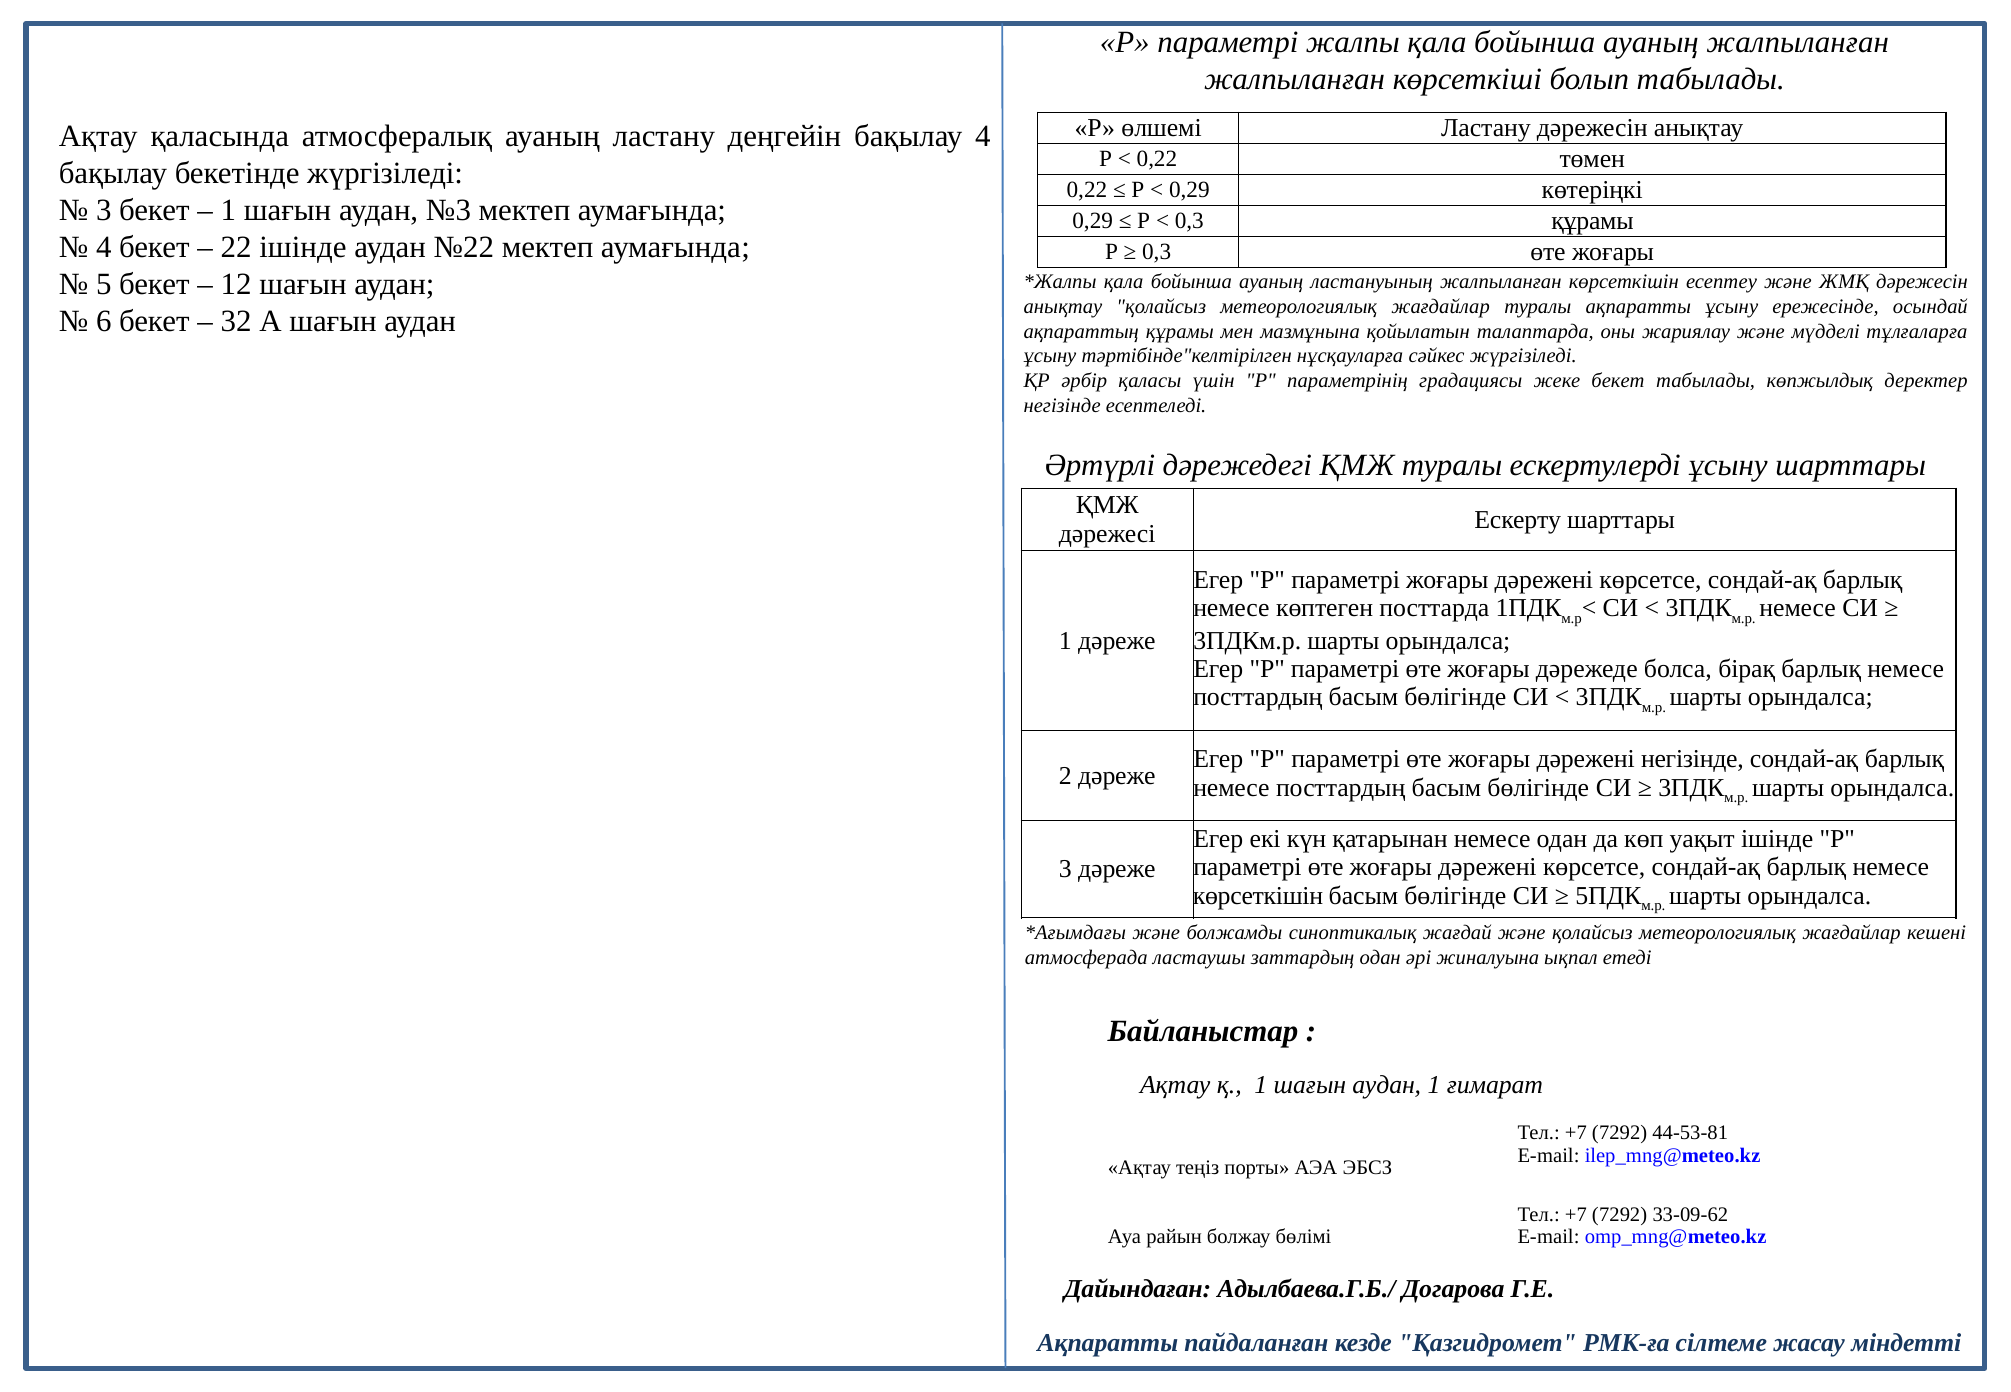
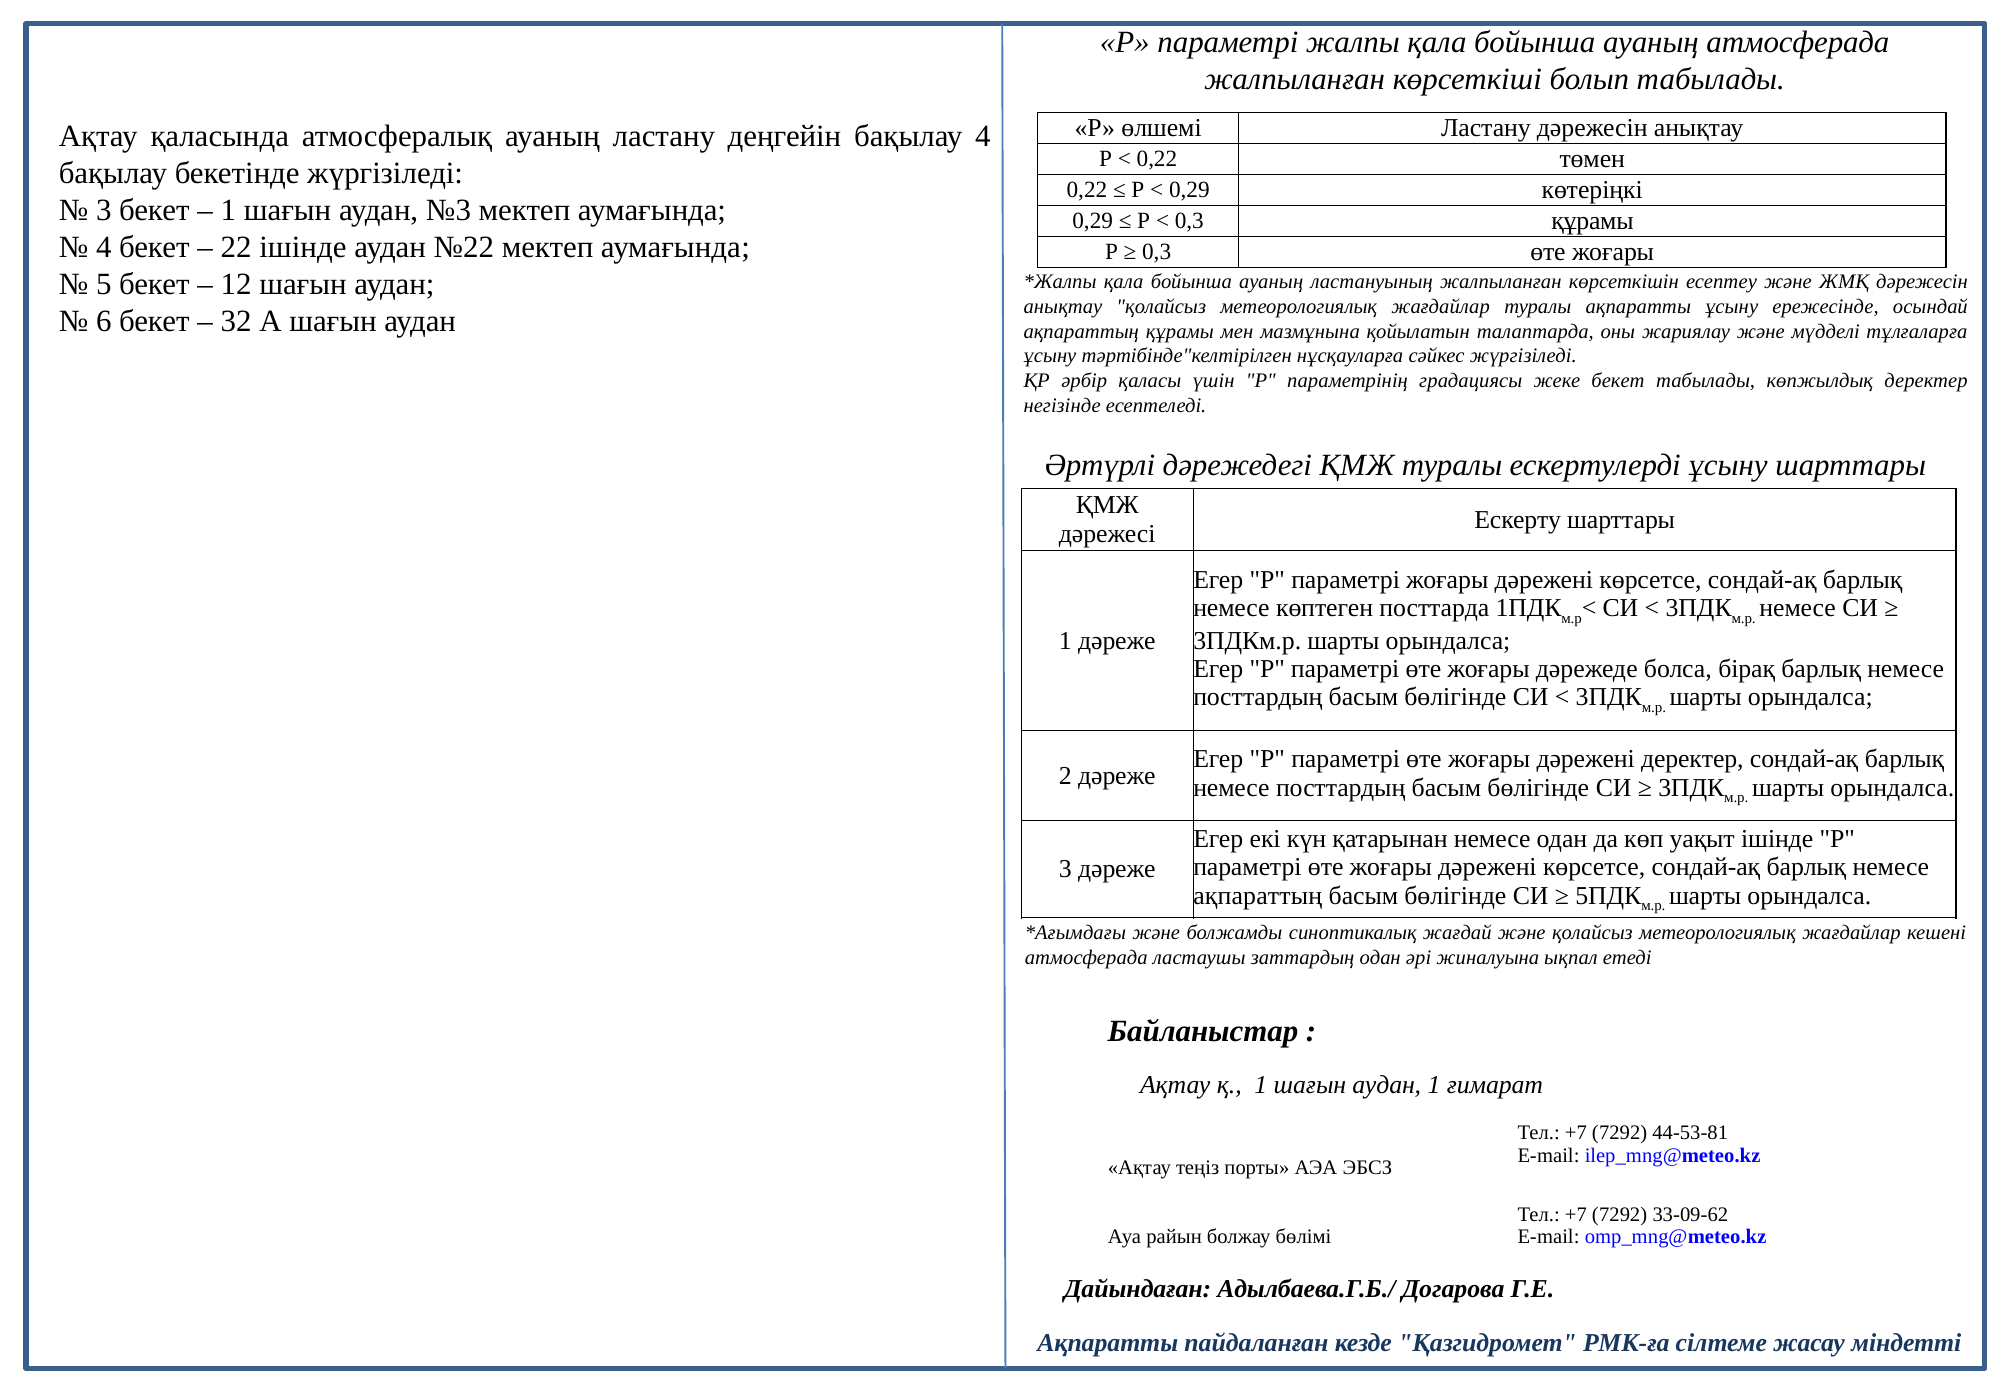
ауаның жалпыланған: жалпыланған -> атмосферада (1798, 42)
дәрежені негізінде: негізінде -> деректер (1692, 760)
көрсеткішін: көрсеткішін -> ақпараттың (1258, 896)
